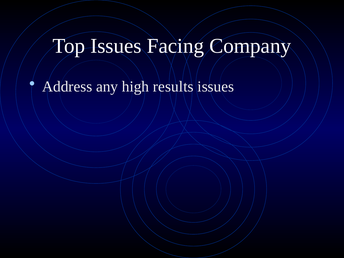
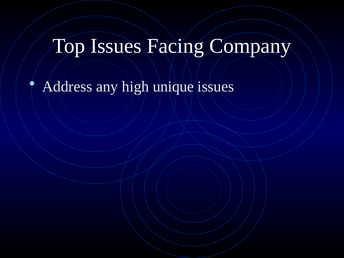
results: results -> unique (173, 86)
